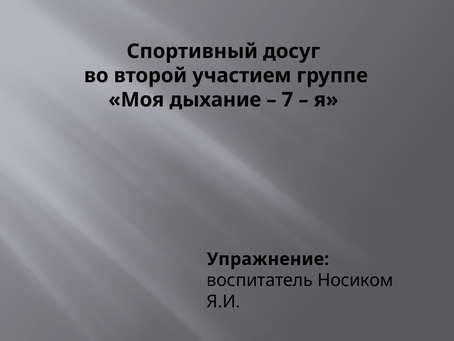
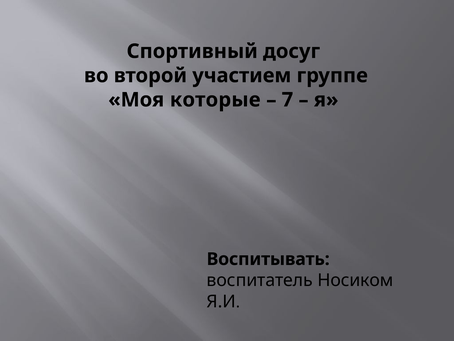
дыхание: дыхание -> которые (215, 100)
Упражнение: Упражнение -> Воспитывать (268, 259)
